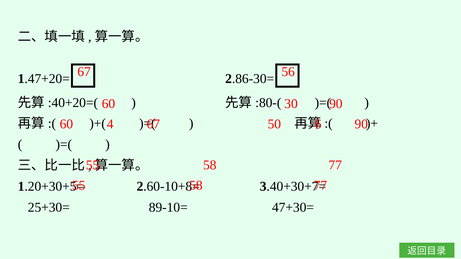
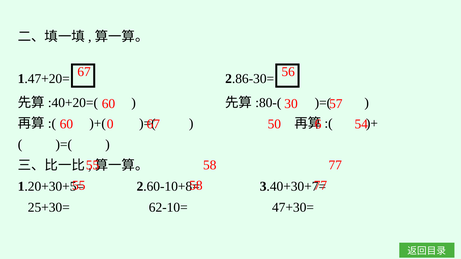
90: 90 -> 57 (336, 104)
4: 4 -> 0 (110, 124)
90: 90 -> 54 (361, 124)
89-10=: 89-10= -> 62-10= (168, 208)
